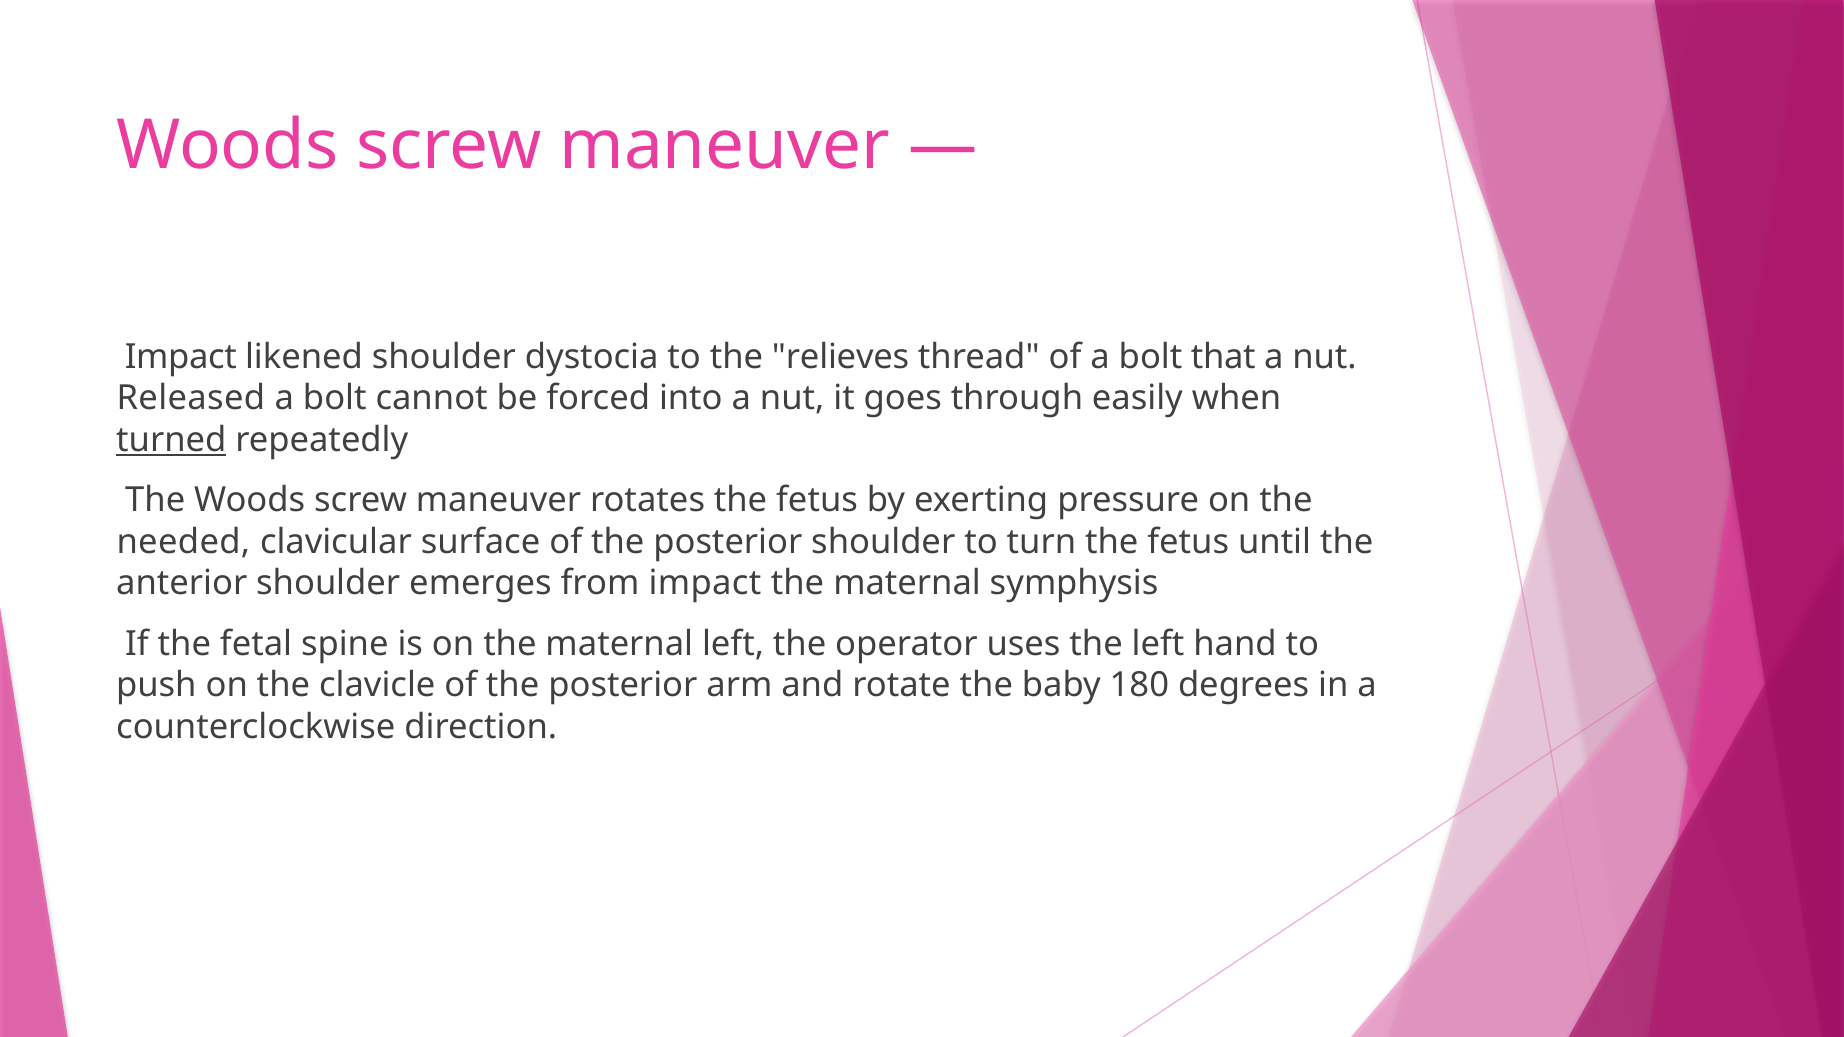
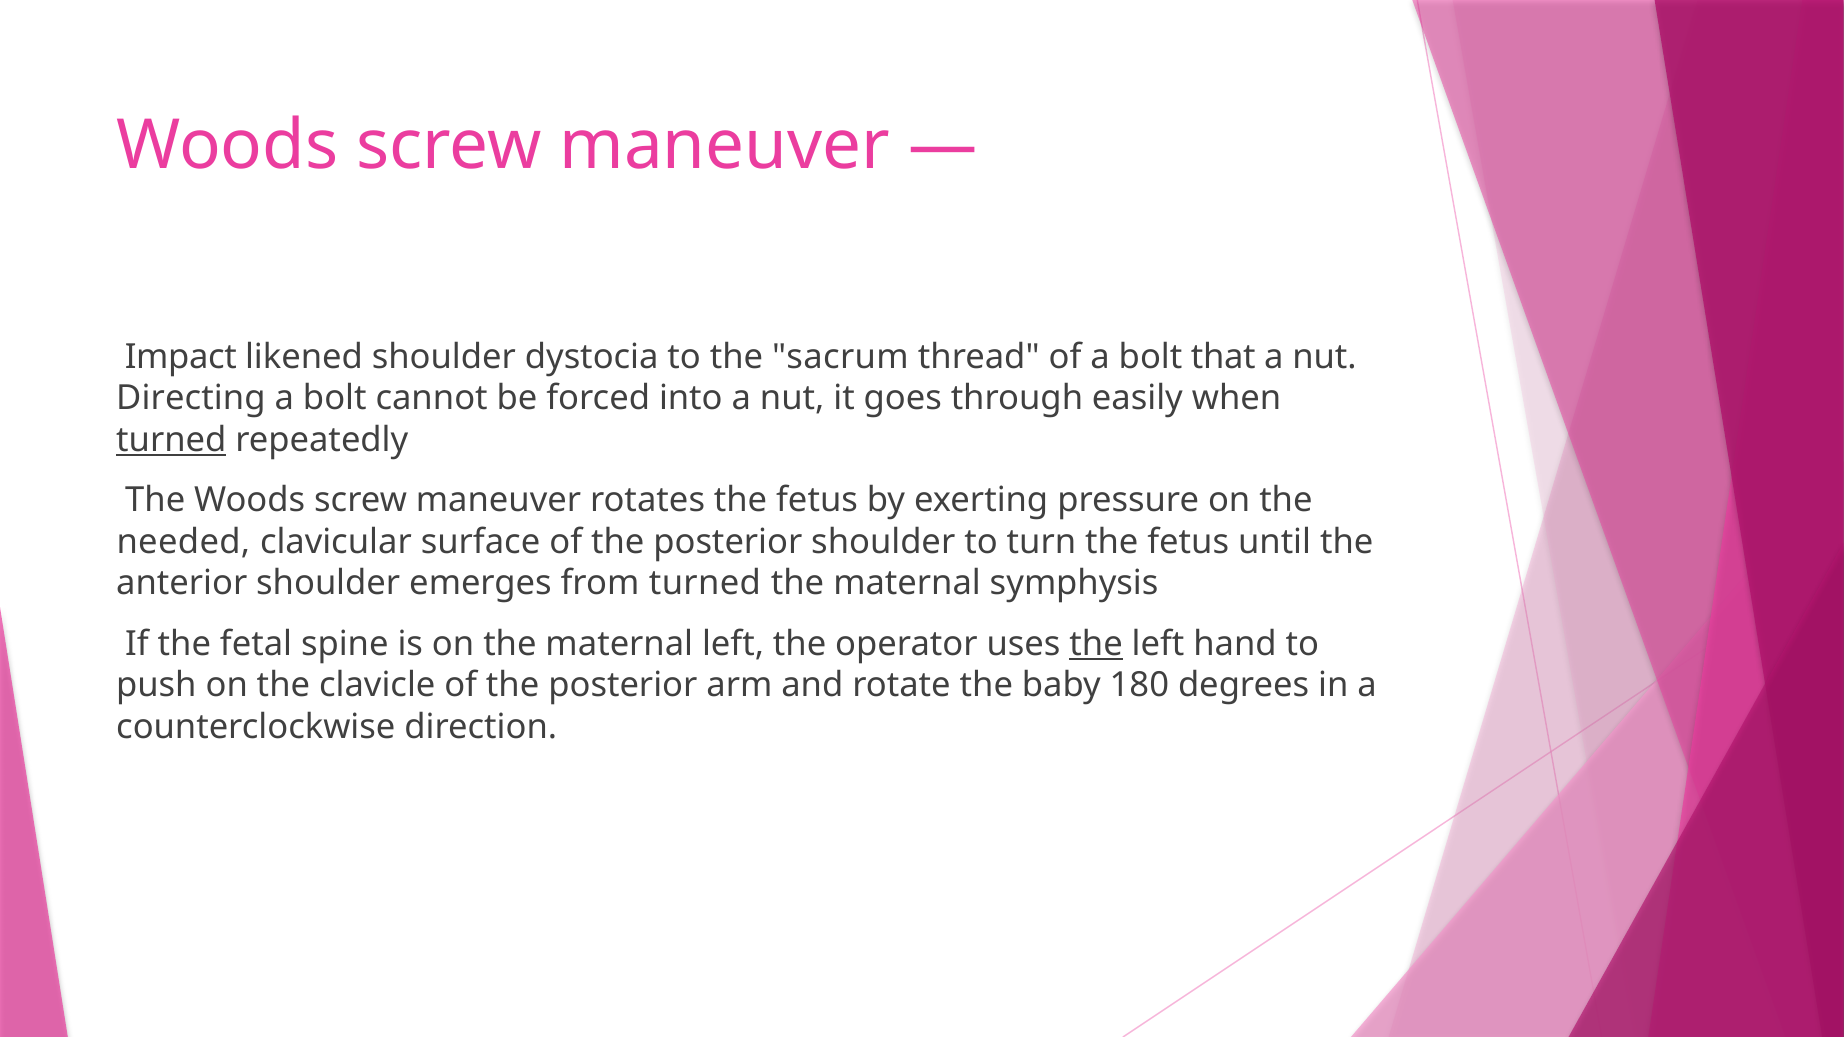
relieves: relieves -> sacrum (840, 357)
Released: Released -> Directing (191, 398)
from impact: impact -> turned (705, 584)
the underline: none -> present (1096, 644)
